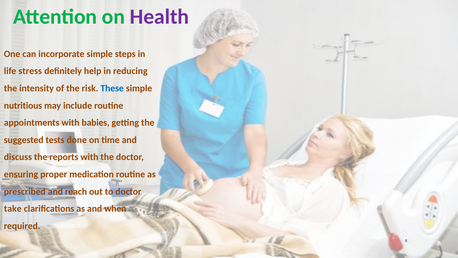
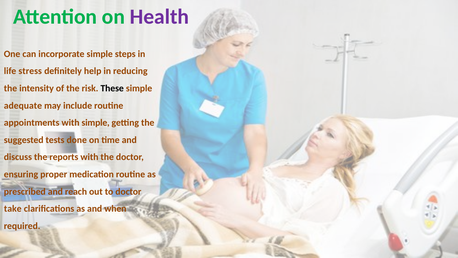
These colour: blue -> black (112, 88)
nutritious: nutritious -> adequate (23, 105)
with babies: babies -> simple (96, 123)
